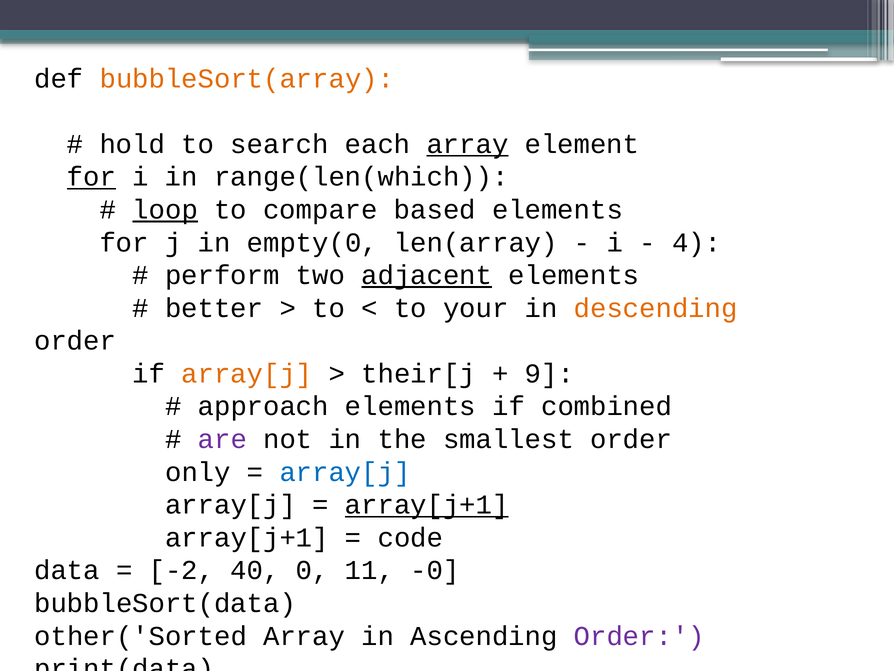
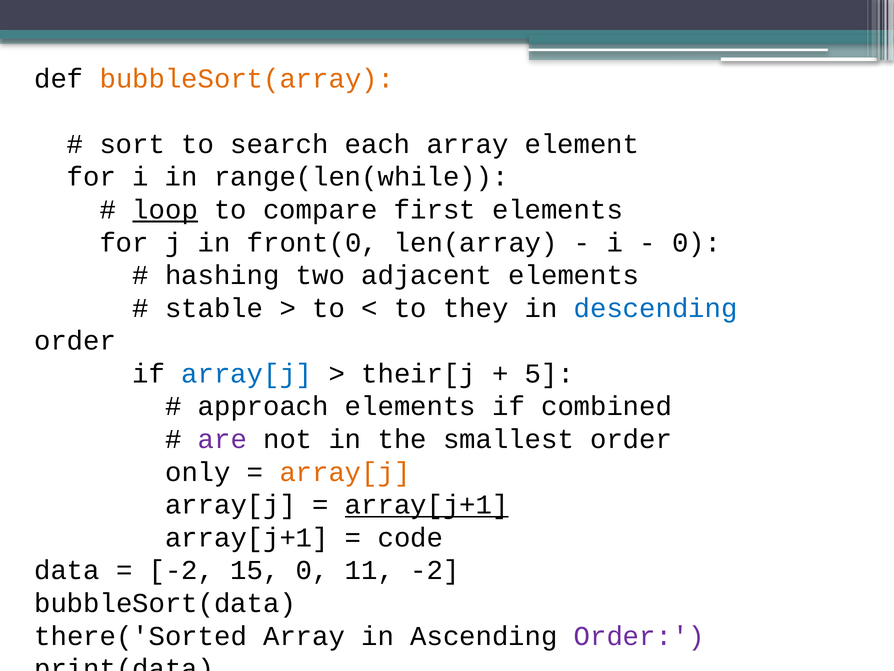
hold: hold -> sort (132, 144)
array underline: present -> none (468, 144)
for underline: present -> none (92, 177)
range(len(which: range(len(which -> range(len(while (361, 177)
based: based -> first (435, 210)
empty(0: empty(0 -> front(0 (312, 242)
4: 4 -> 0 (697, 242)
perform: perform -> hashing (222, 275)
adjacent underline: present -> none (427, 275)
better: better -> stable (214, 308)
your: your -> they (476, 308)
descending colour: orange -> blue (656, 308)
array[j colour: orange -> blue (247, 373)
9: 9 -> 5 (549, 373)
array[j colour: blue -> orange (345, 472)
40: 40 -> 15 (255, 570)
11 -0: -0 -> -2 (435, 570)
other('Sorted: other('Sorted -> there('Sorted (141, 636)
